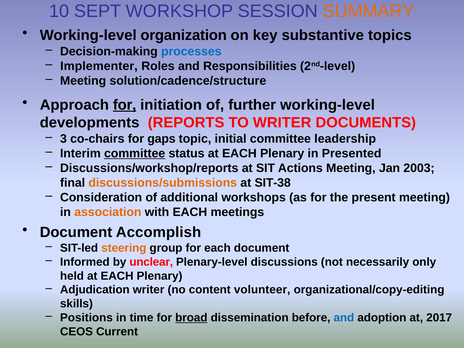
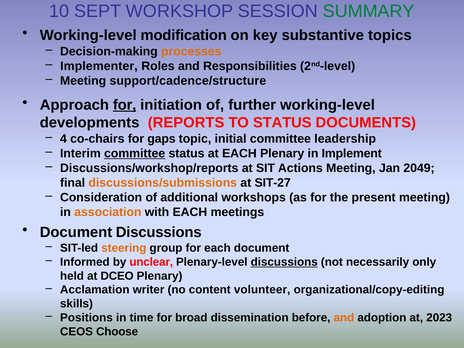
SUMMARY colour: orange -> green (369, 11)
organization: organization -> modification (184, 35)
processes colour: blue -> orange (191, 51)
solution/cadence/structure: solution/cadence/structure -> support/cadence/structure (188, 81)
TO WRITER: WRITER -> STATUS (282, 123)
3: 3 -> 4 (63, 139)
Presented: Presented -> Implement (352, 153)
2003: 2003 -> 2049 (419, 168)
SIT-38: SIT-38 -> SIT-27 (273, 183)
Document Accomplish: Accomplish -> Discussions (159, 232)
discussions underline: none -> present (284, 262)
held at EACH: EACH -> DCEO (117, 276)
Adjudication: Adjudication -> Acclamation (95, 290)
broad underline: present -> none (191, 318)
and colour: blue -> orange (344, 318)
2017: 2017 -> 2023 (439, 318)
Current: Current -> Choose (117, 332)
